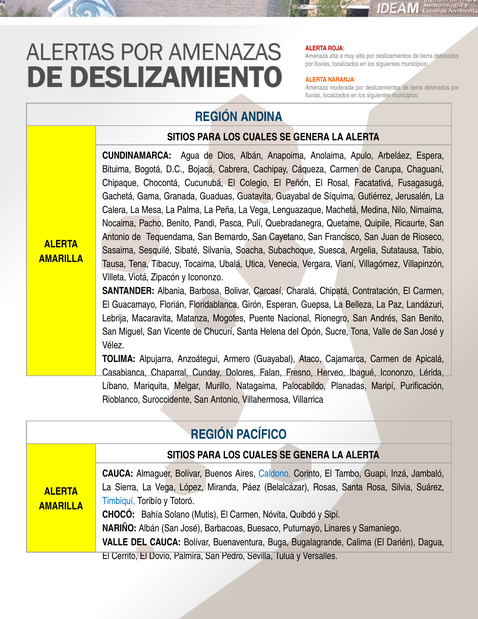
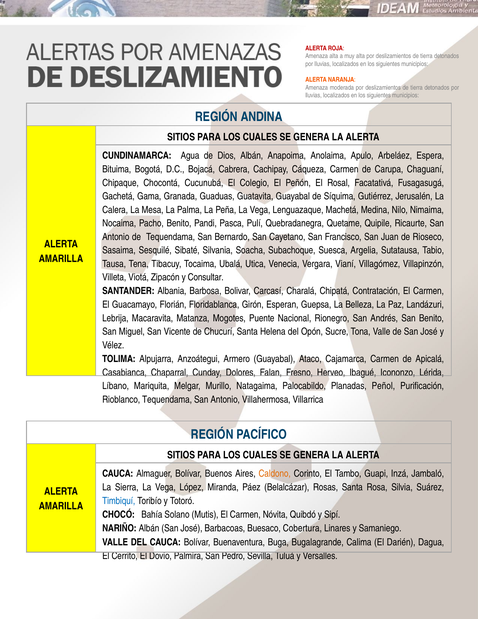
y Icononzo: Icononzo -> Consultar (206, 277)
Maripí: Maripí -> Peñol (383, 386)
Rioblanco Suroccidente: Suroccidente -> Tequendama (167, 399)
Caldono colour: blue -> orange (275, 474)
Putumayo: Putumayo -> Cobertura (302, 528)
